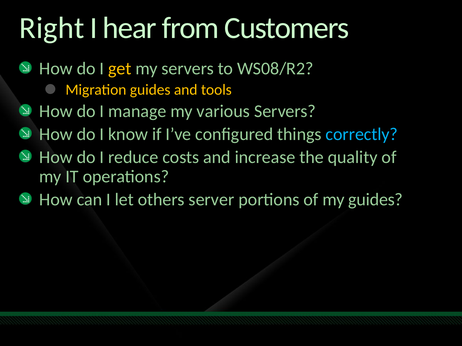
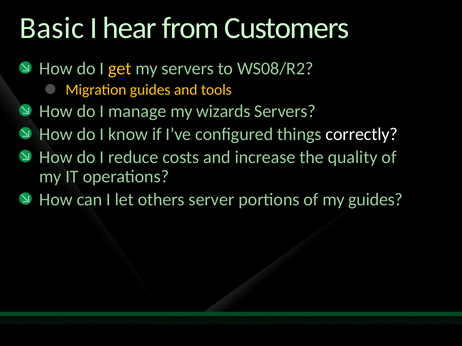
Right: Right -> Basic (52, 28)
various: various -> wizards (223, 111)
correctly colour: light blue -> white (362, 134)
